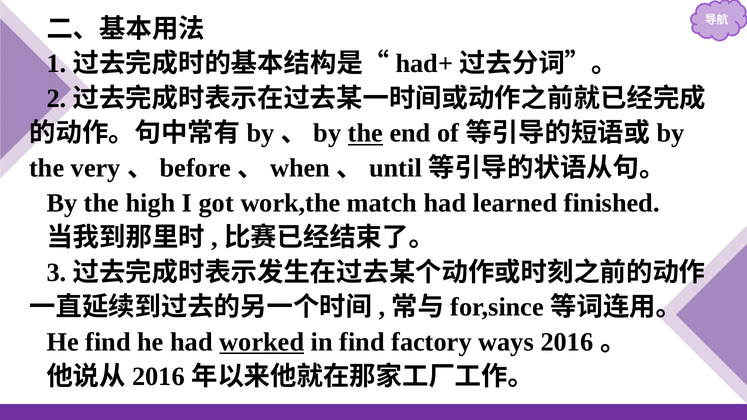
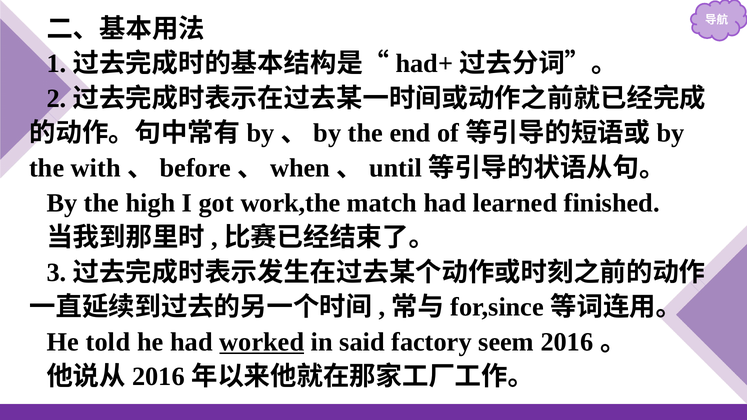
the underline: present -> none (365, 133)
very: very -> with (96, 168)
He find: find -> told (108, 342)
in find: find -> said (362, 342)
ways: ways -> seem (506, 342)
